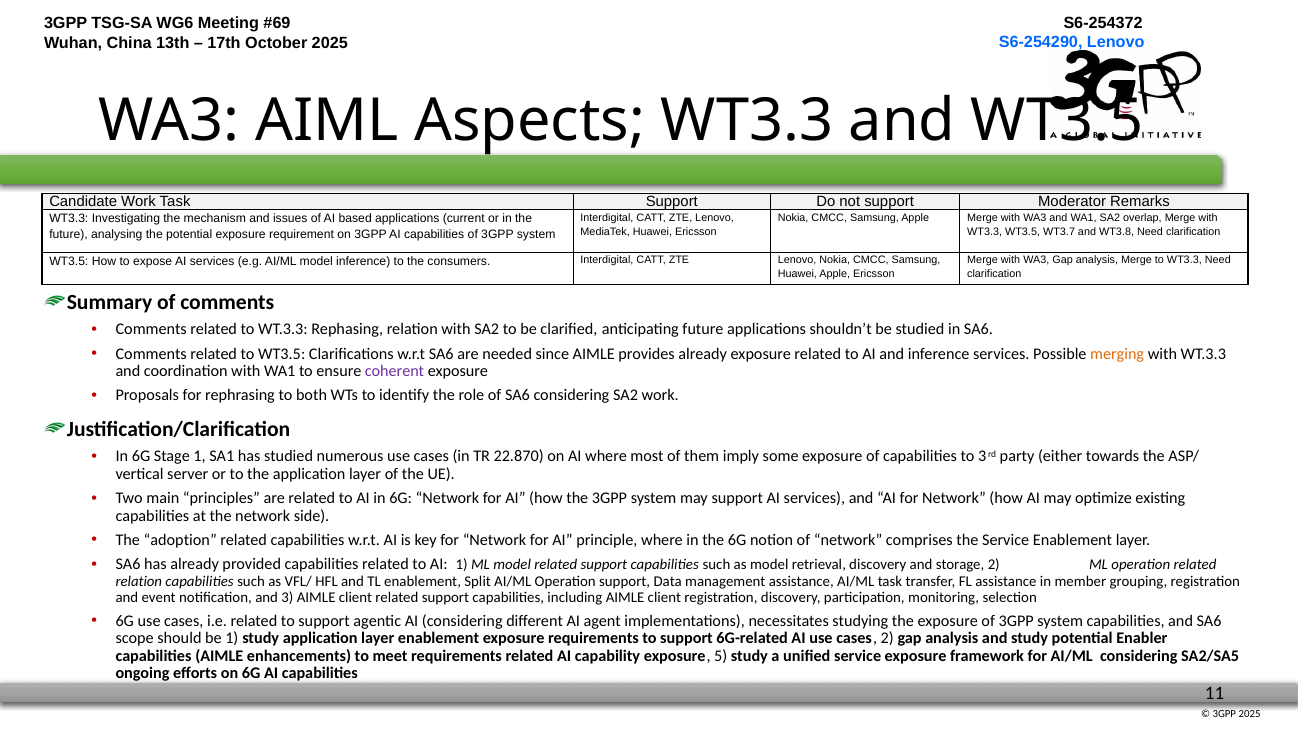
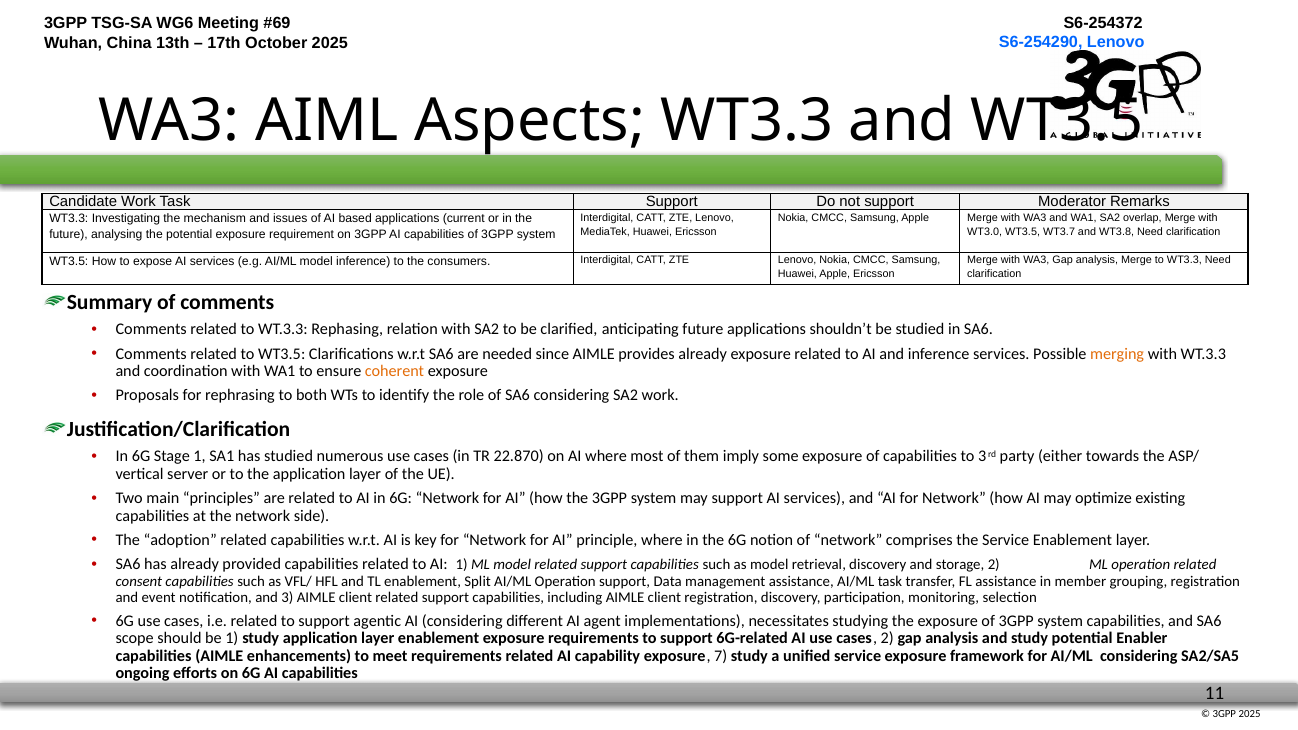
WT3.3: WT3.3 -> WT3.0 (985, 232)
coherent colour: purple -> orange (395, 371)
relation: relation -> consent (139, 581)
5: 5 -> 7 (721, 656)
